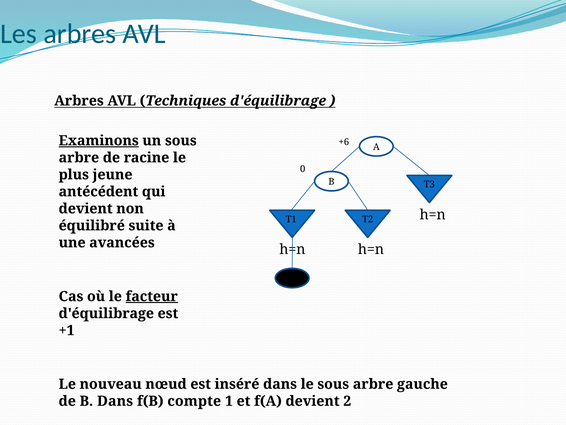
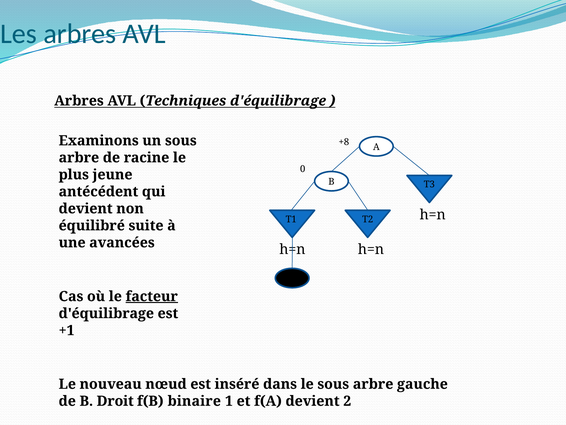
Examinons underline: present -> none (99, 140)
+6: +6 -> +8 (344, 142)
B Dans: Dans -> Droit (115, 401)
compte: compte -> binaire (194, 401)
